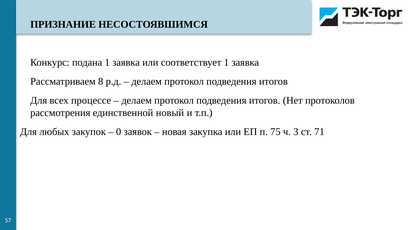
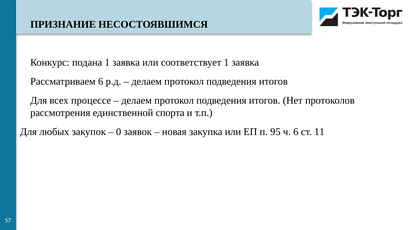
Рассматриваем 8: 8 -> 6 (101, 82)
новый: новый -> спорта (170, 113)
75: 75 -> 95 (275, 132)
ч 3: 3 -> 6 (296, 132)
71: 71 -> 11 (319, 132)
